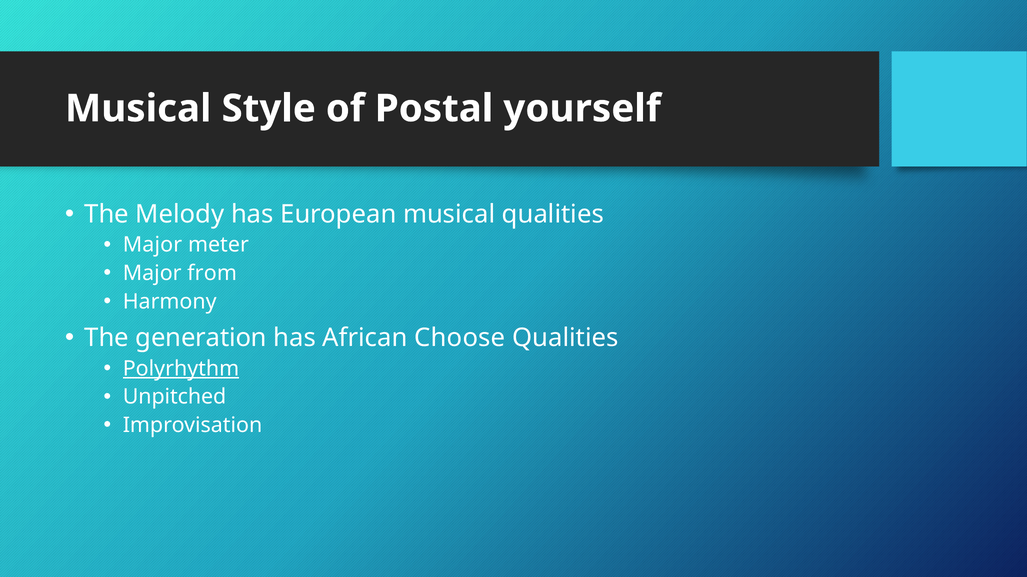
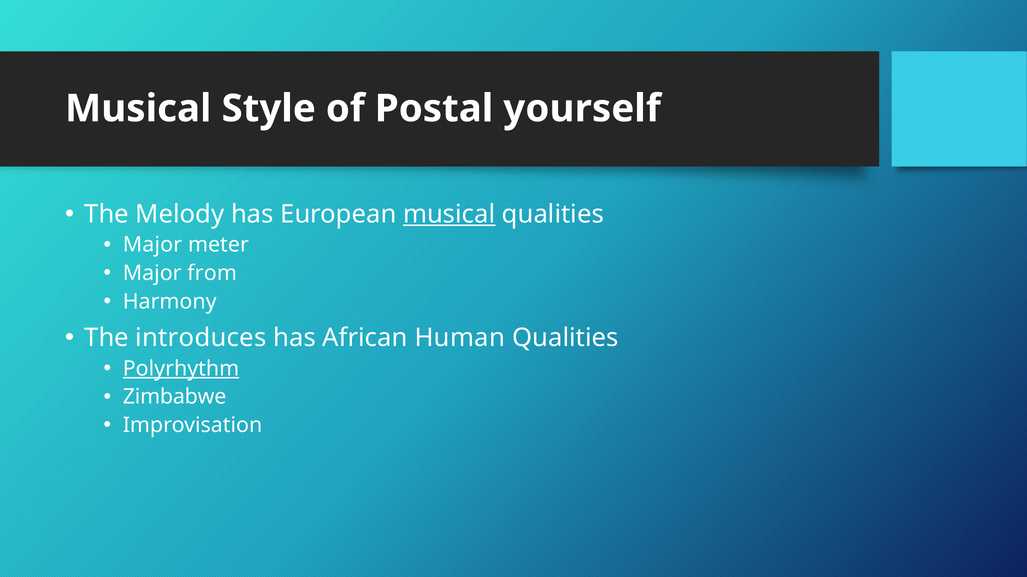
musical underline: none -> present (449, 214)
generation: generation -> introduces (201, 338)
Choose: Choose -> Human (460, 338)
Unpitched: Unpitched -> Zimbabwe (175, 397)
